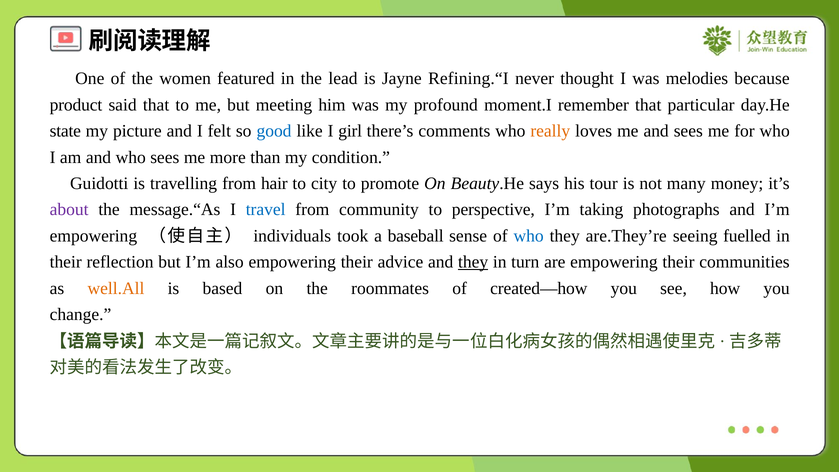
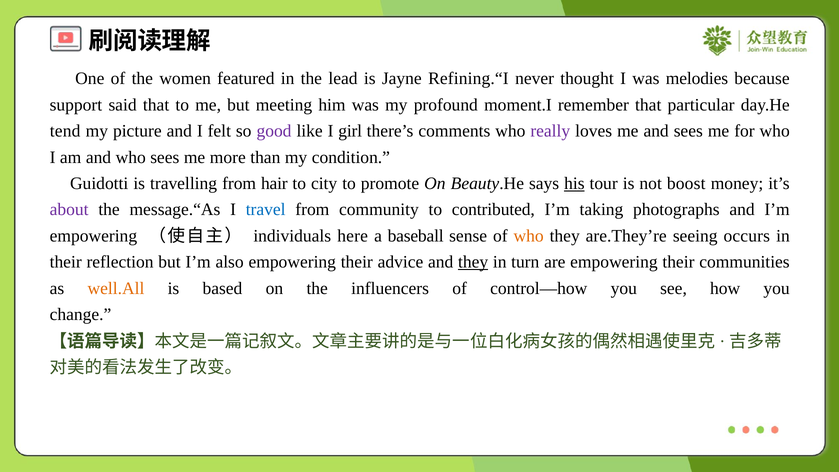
product: product -> support (76, 105)
state: state -> tend (65, 131)
good colour: blue -> purple (274, 131)
really colour: orange -> purple (550, 131)
his underline: none -> present (574, 183)
many: many -> boost (686, 183)
perspective: perspective -> contributed (493, 210)
took: took -> here (353, 236)
who colour: blue -> orange (529, 236)
fuelled: fuelled -> occurs (747, 236)
roommates: roommates -> influencers (390, 288)
created—how: created—how -> control—how (539, 288)
